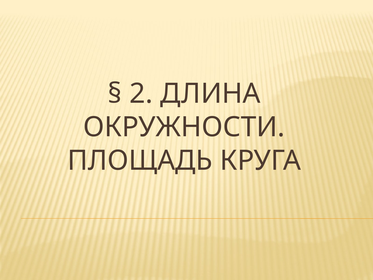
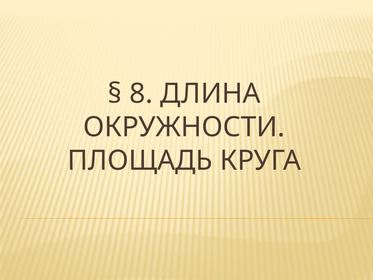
2: 2 -> 8 (141, 93)
